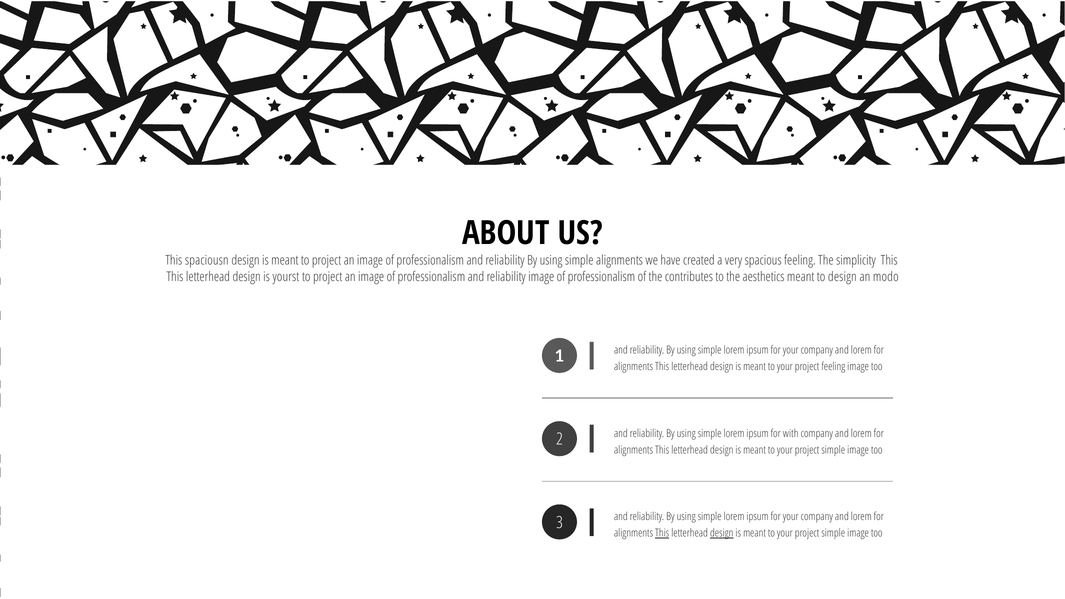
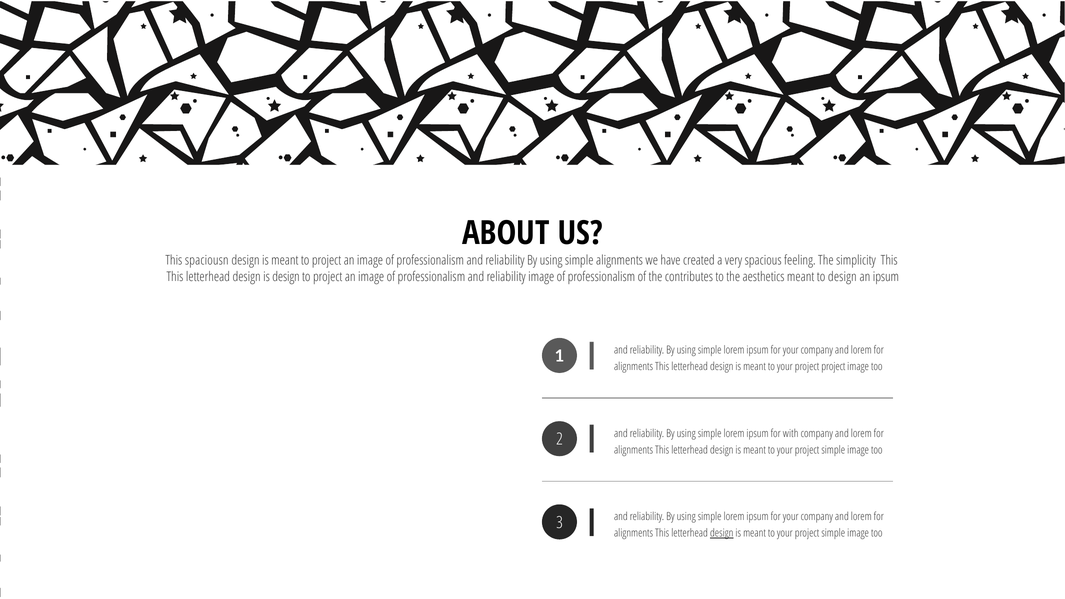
is yourst: yourst -> design (286, 277)
an modo: modo -> ipsum (886, 277)
project feeling: feeling -> project (833, 367)
This underline: present -> none (662, 533)
